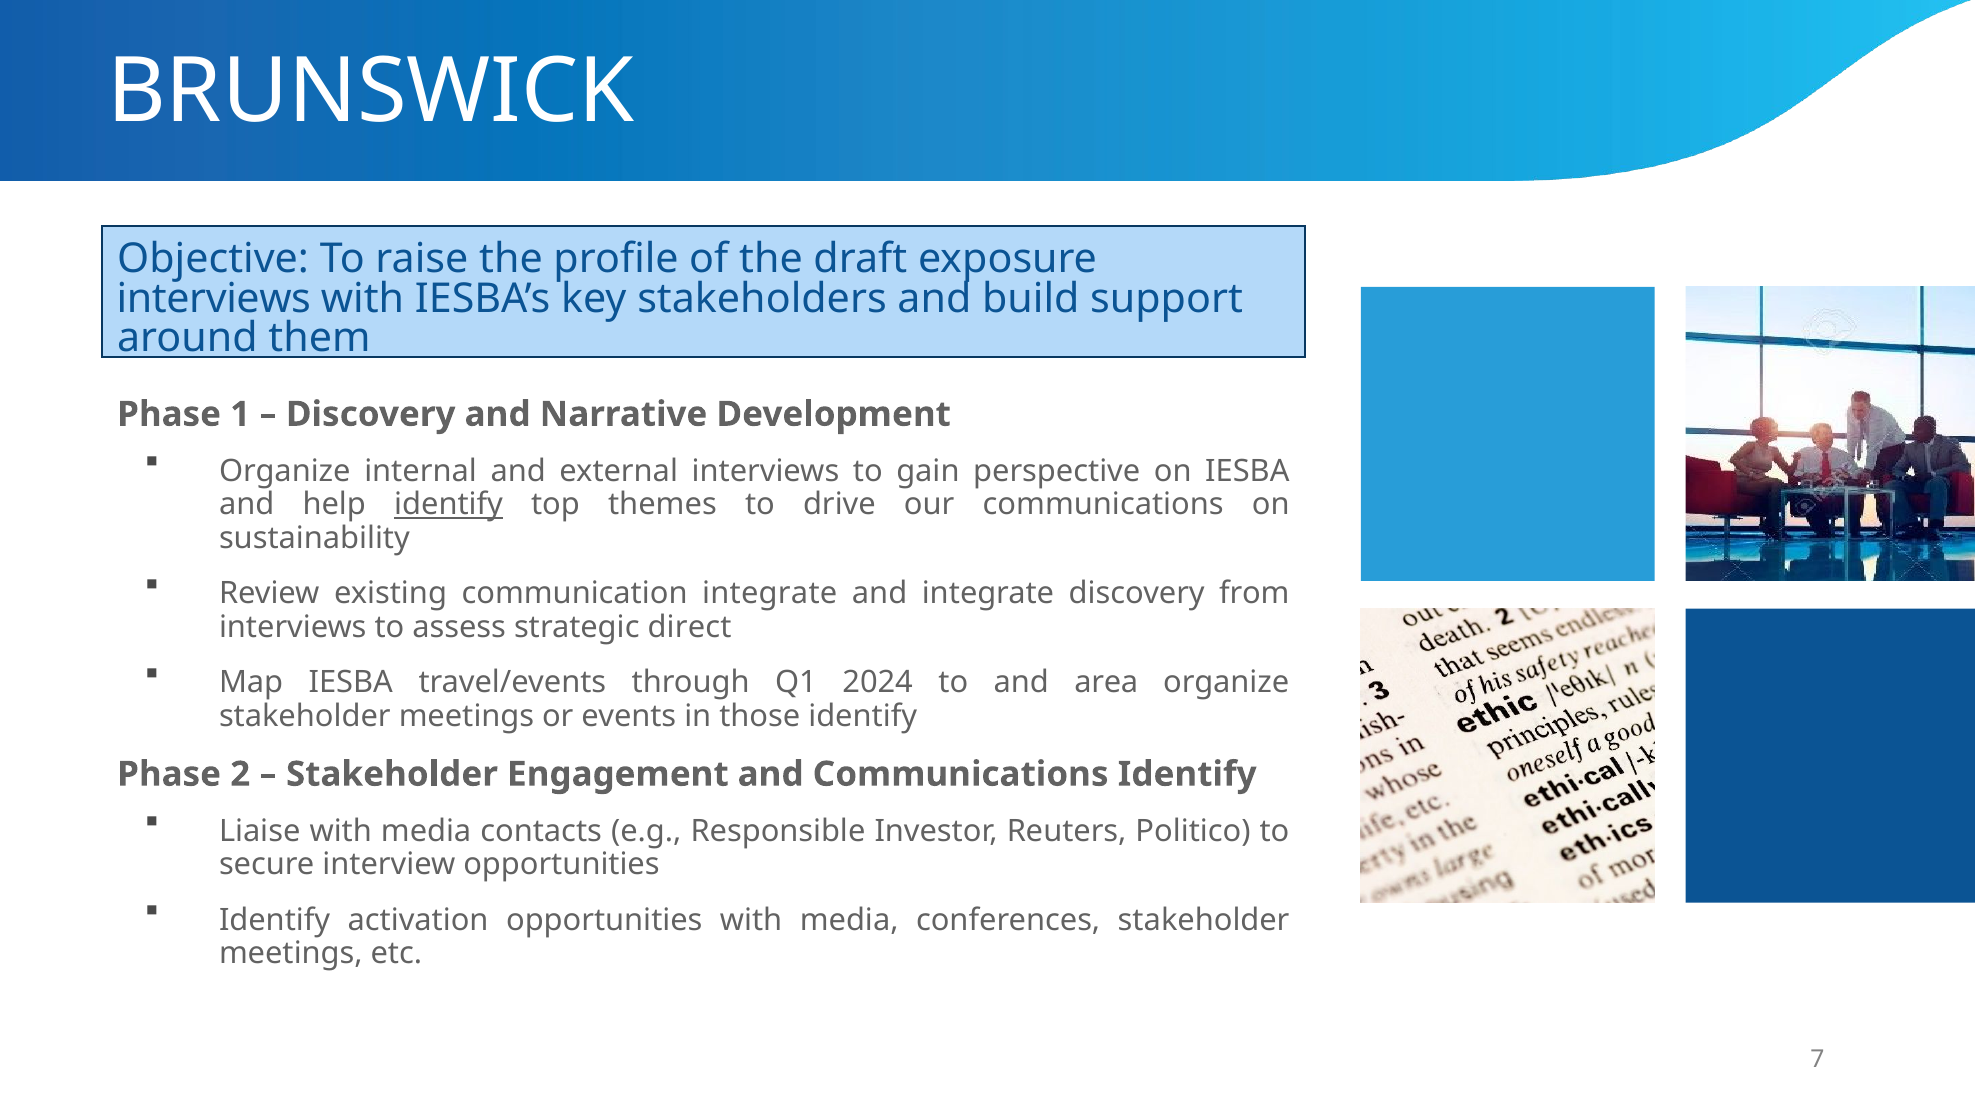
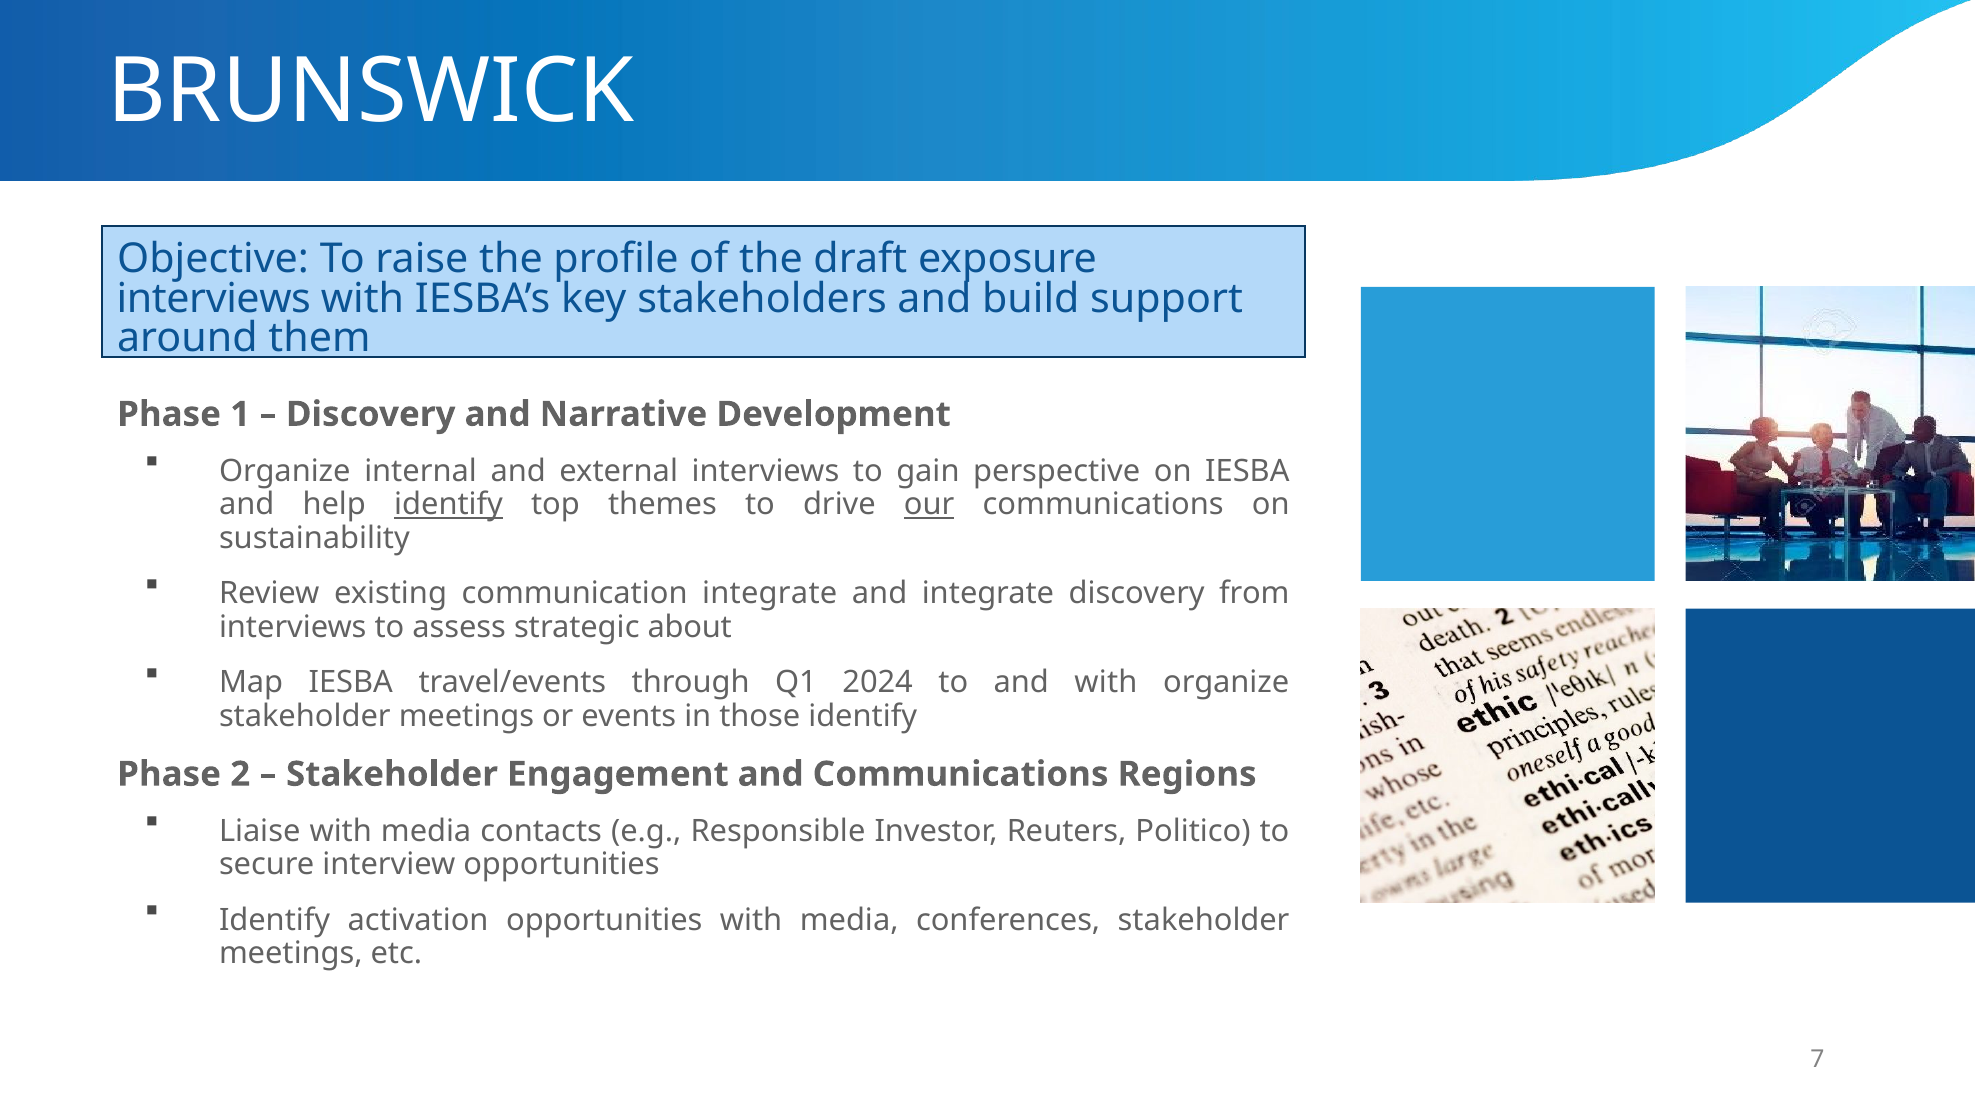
our underline: none -> present (929, 505)
direct: direct -> about (690, 627)
and area: area -> with (1106, 683)
Communications Identify: Identify -> Regions (1187, 774)
